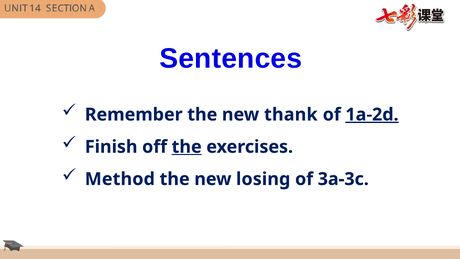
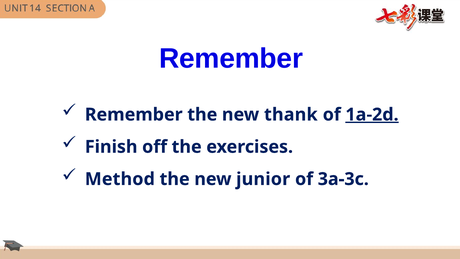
Sentences: Sentences -> Remember (231, 59)
the underline: present -> none (187, 147)
losing: losing -> junior (263, 179)
